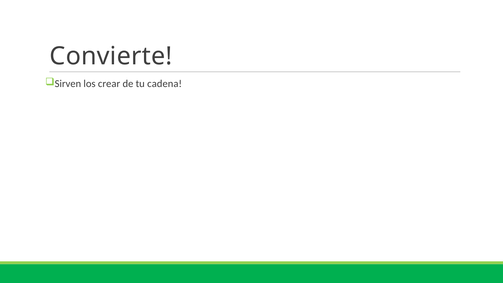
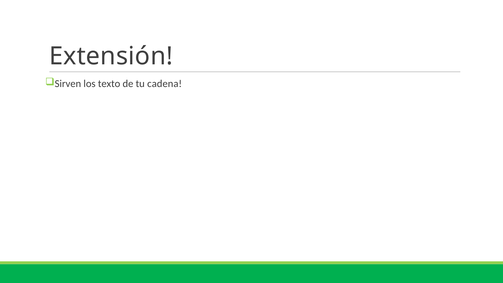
Convierte: Convierte -> Extensión (111, 56)
crear: crear -> texto (109, 84)
